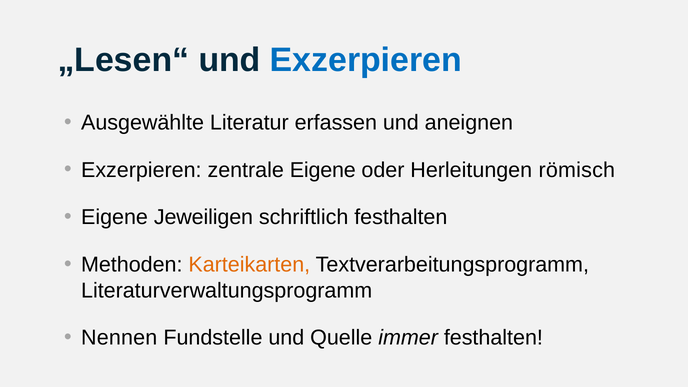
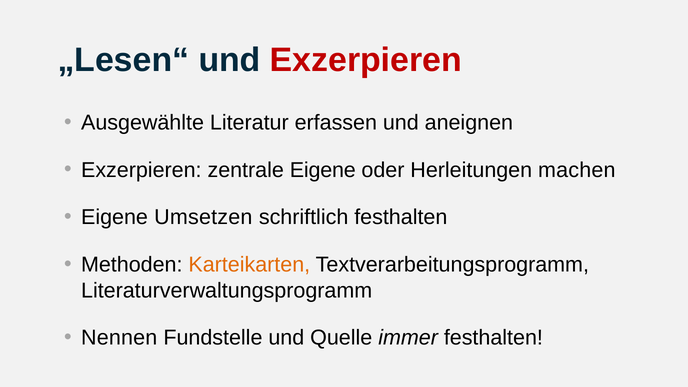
Exzerpieren colour: blue -> red (366, 60)
römisch: römisch -> machen (577, 170)
Jeweiligen: Jeweiligen -> Umsetzen (203, 217)
